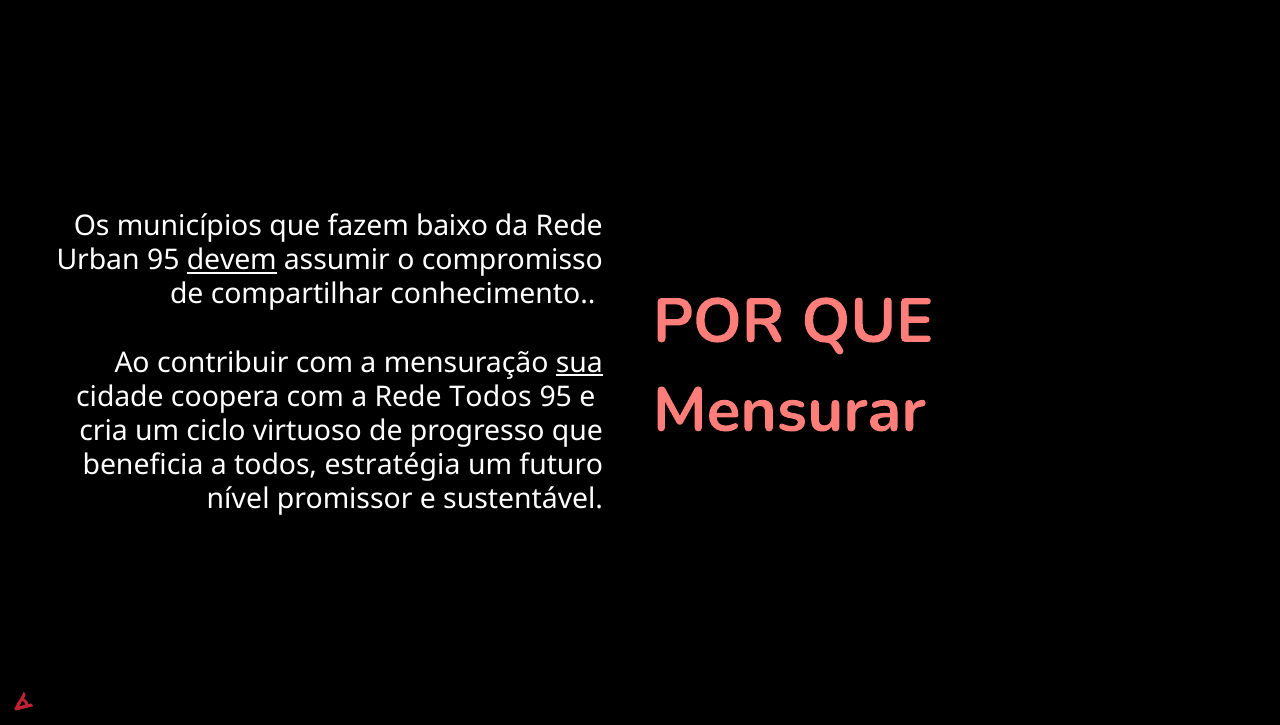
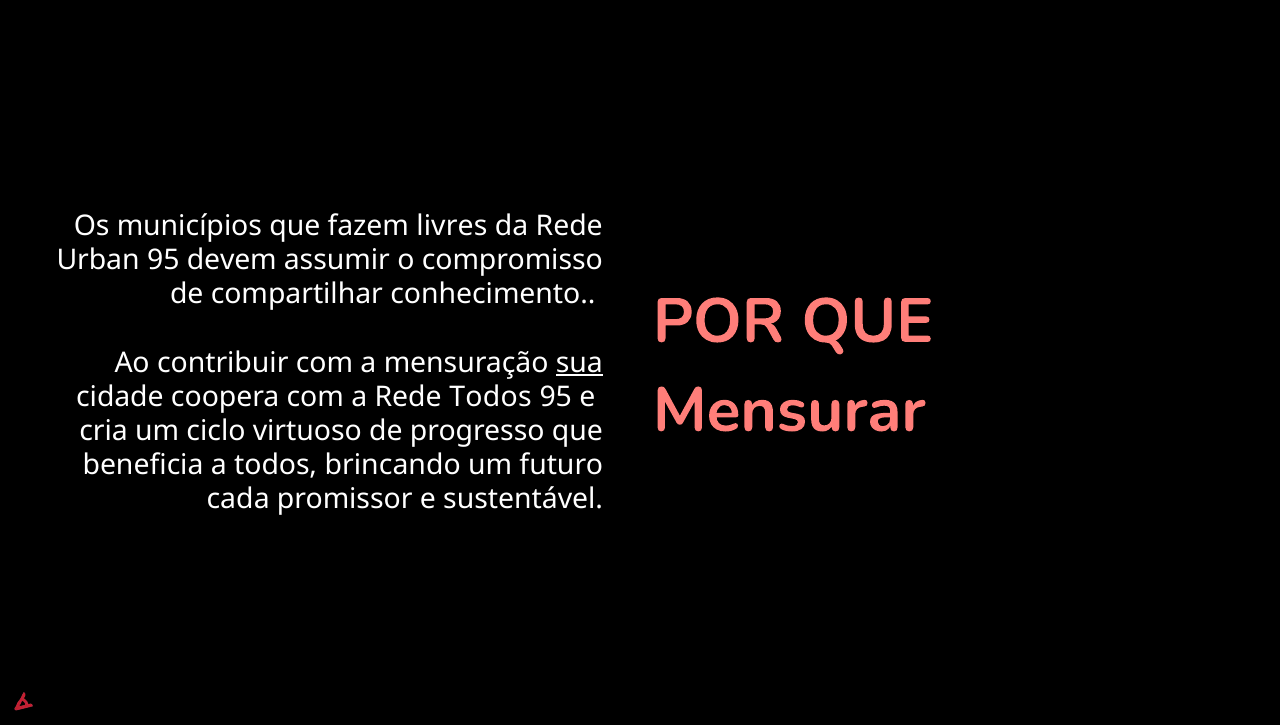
baixo: baixo -> livres (452, 226)
devem underline: present -> none (232, 260)
estratégia: estratégia -> brincando (393, 465)
nível: nível -> cada (238, 499)
